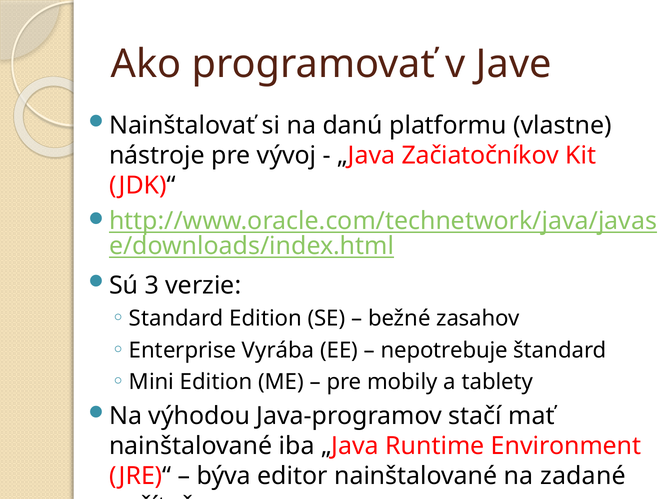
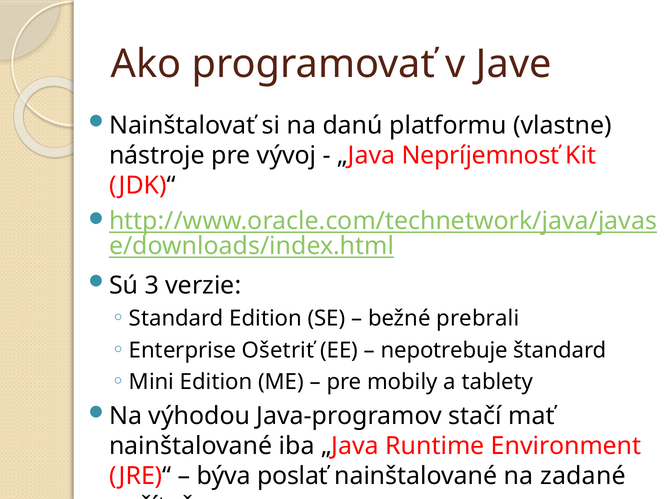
Začiatočníkov: Začiatočníkov -> Nepríjemnosť (480, 155)
zasahov: zasahov -> prebrali (478, 318)
Vyrába: Vyrába -> Ošetriť (278, 350)
editor: editor -> poslať (293, 476)
